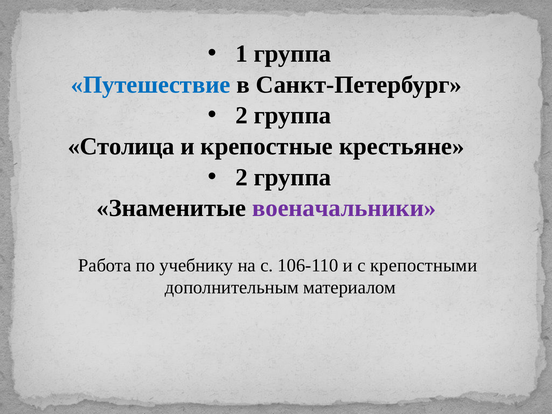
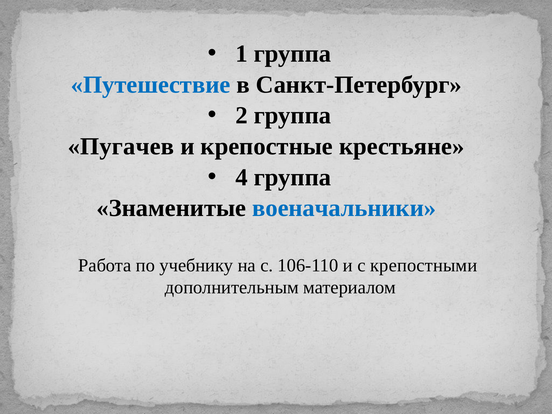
Столица: Столица -> Пугачев (121, 146)
2: 2 -> 4 (242, 177)
военачальники colour: purple -> blue (344, 208)
